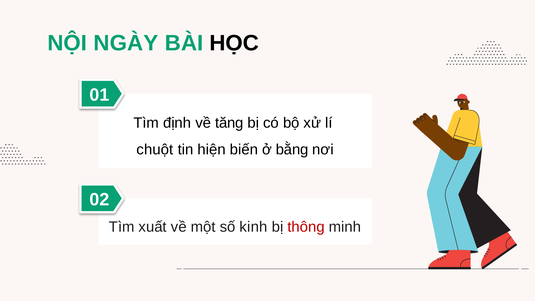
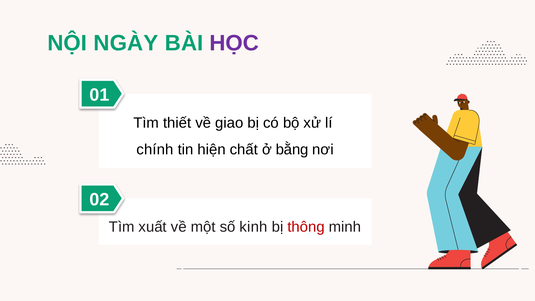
HỌC colour: black -> purple (234, 43)
định: định -> thiết (177, 123)
tăng: tăng -> giao (229, 123)
chuột: chuột -> chính (155, 150)
biến: biến -> chất (244, 150)
